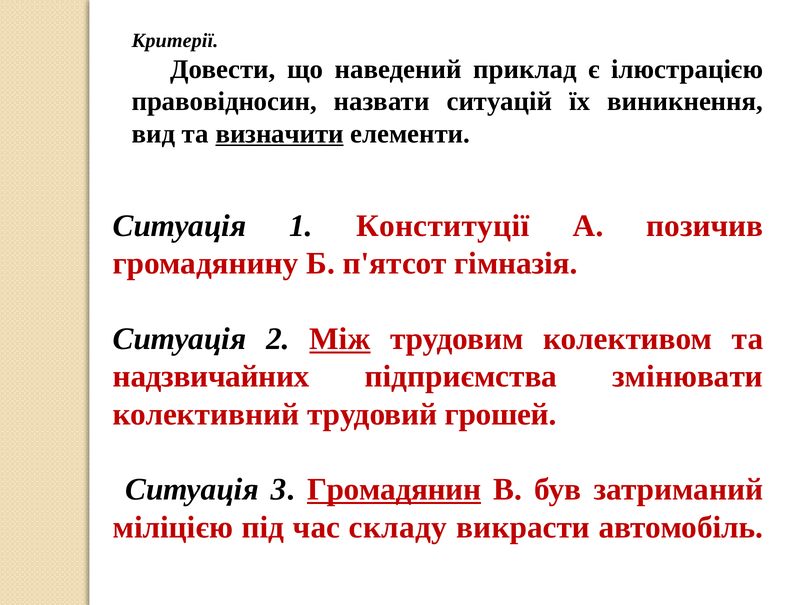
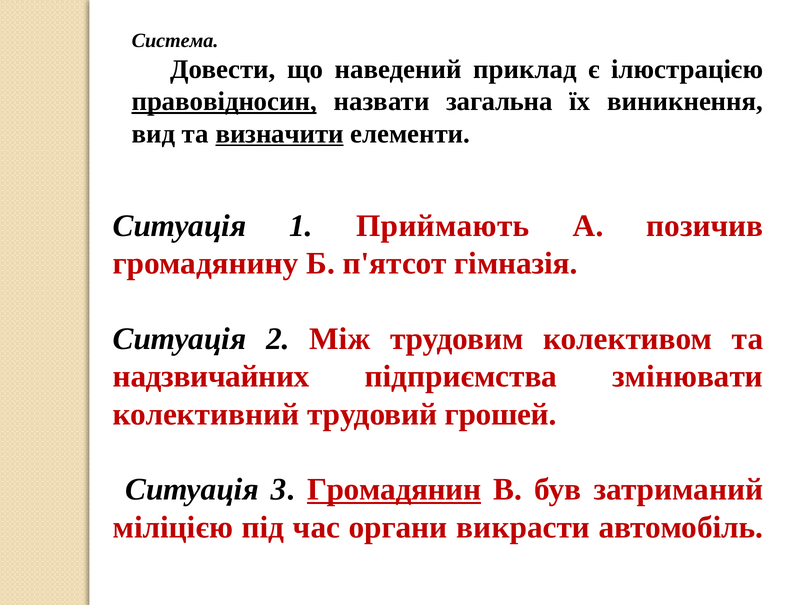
Критерії: Критерії -> Система (175, 40)
правовідносин underline: none -> present (224, 101)
ситуацій: ситуацій -> загальна (499, 101)
Конституції: Конституції -> Приймають (443, 226)
Між underline: present -> none (340, 339)
складу: складу -> органи (398, 527)
